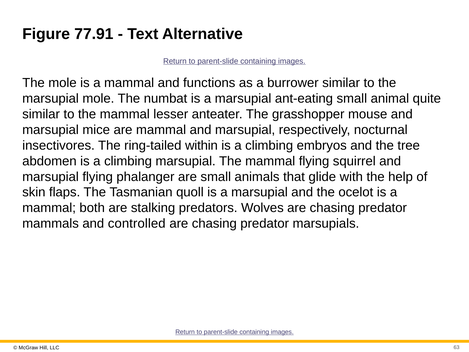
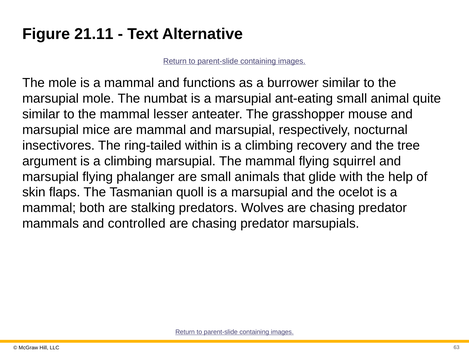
77.91: 77.91 -> 21.11 (94, 34)
embryos: embryos -> recovery (322, 145)
abdomen: abdomen -> argument (49, 161)
